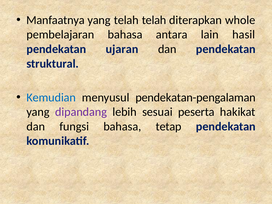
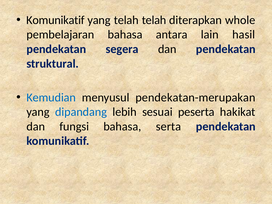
Manfaatnya: Manfaatnya -> Komunikatif (55, 20)
ujaran: ujaran -> segera (122, 49)
pendekatan-pengalaman: pendekatan-pengalaman -> pendekatan-merupakan (195, 97)
dipandang colour: purple -> blue (81, 112)
tetap: tetap -> serta (168, 126)
